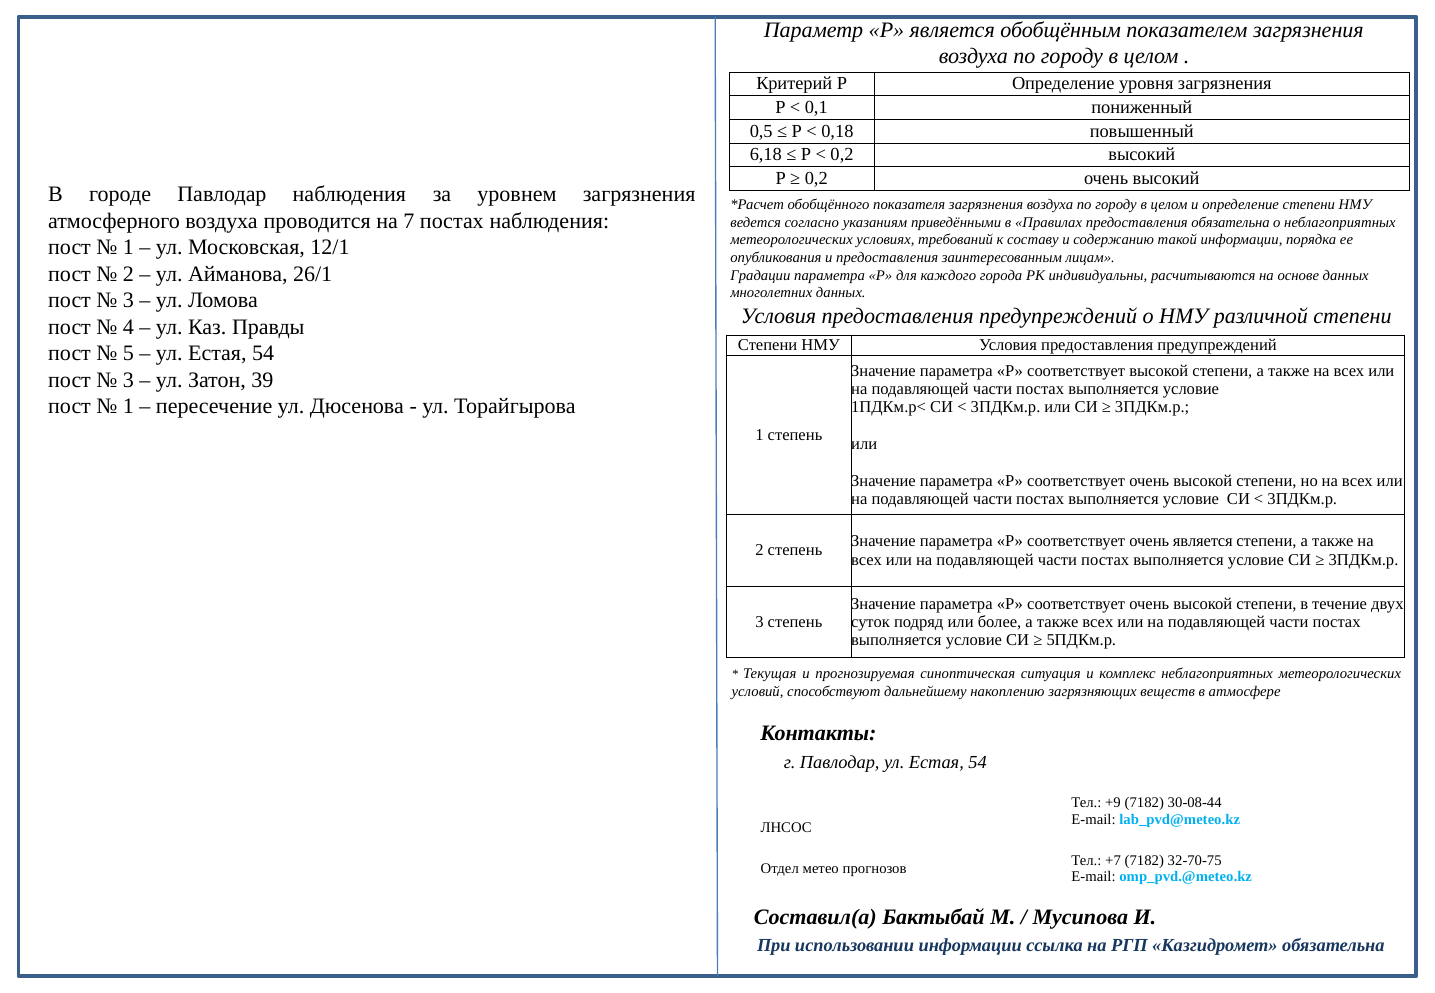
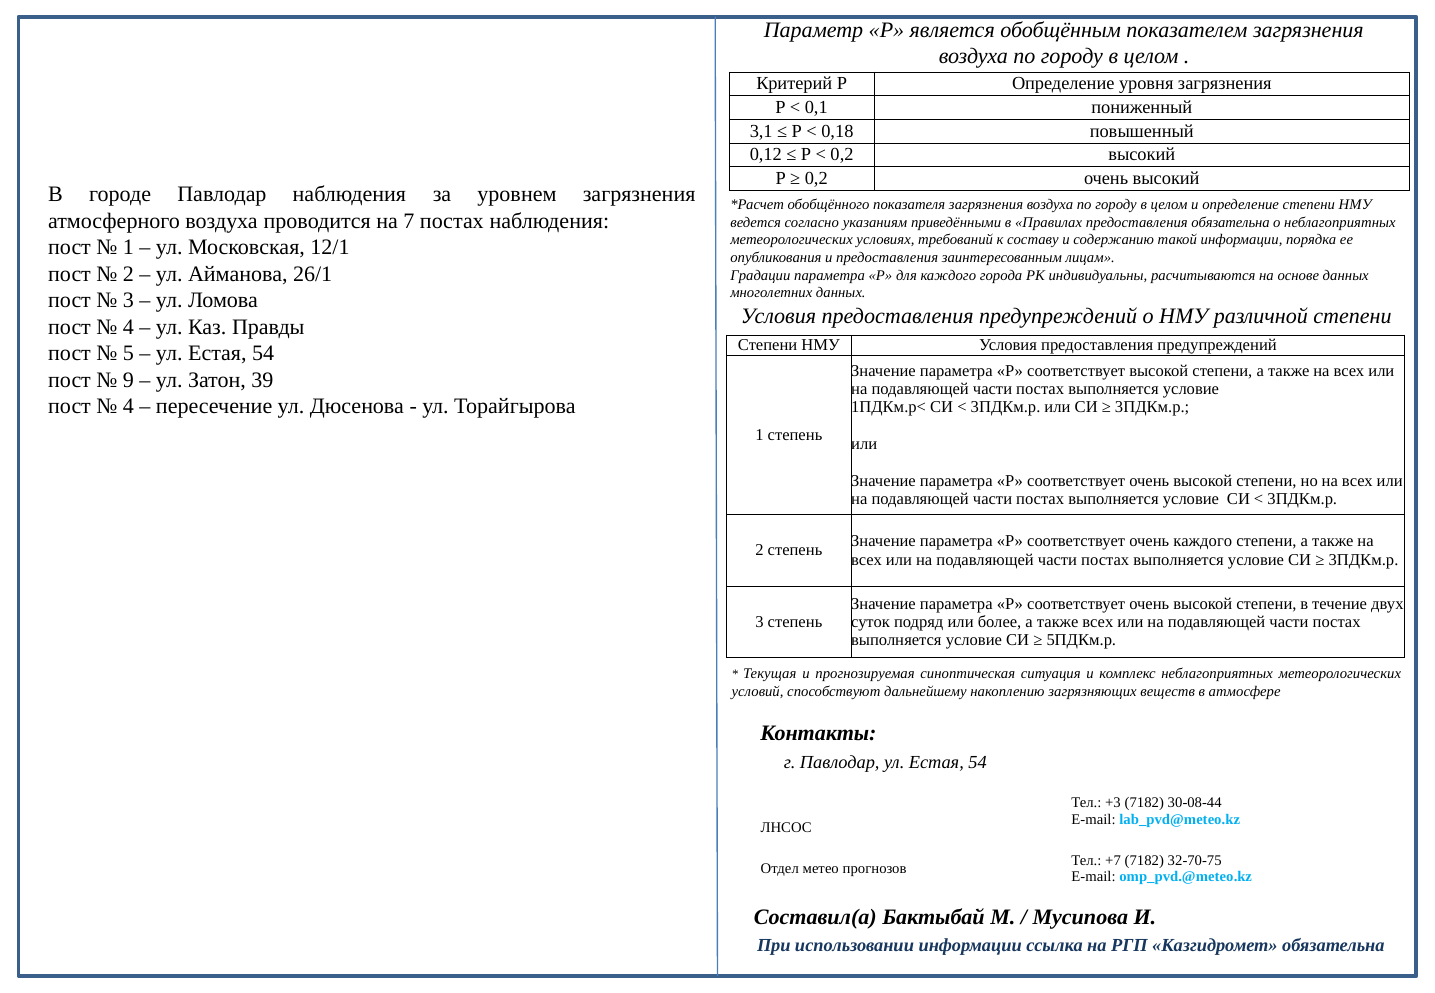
0,5: 0,5 -> 3,1 (761, 131)
6,18: 6,18 -> 0,12 (766, 155)
3: 3 -> 9 (128, 380)
1: 1 -> 4 (128, 407)
очень является: является -> каждого (1203, 542)
+9: +9 -> +3 (1113, 803)
